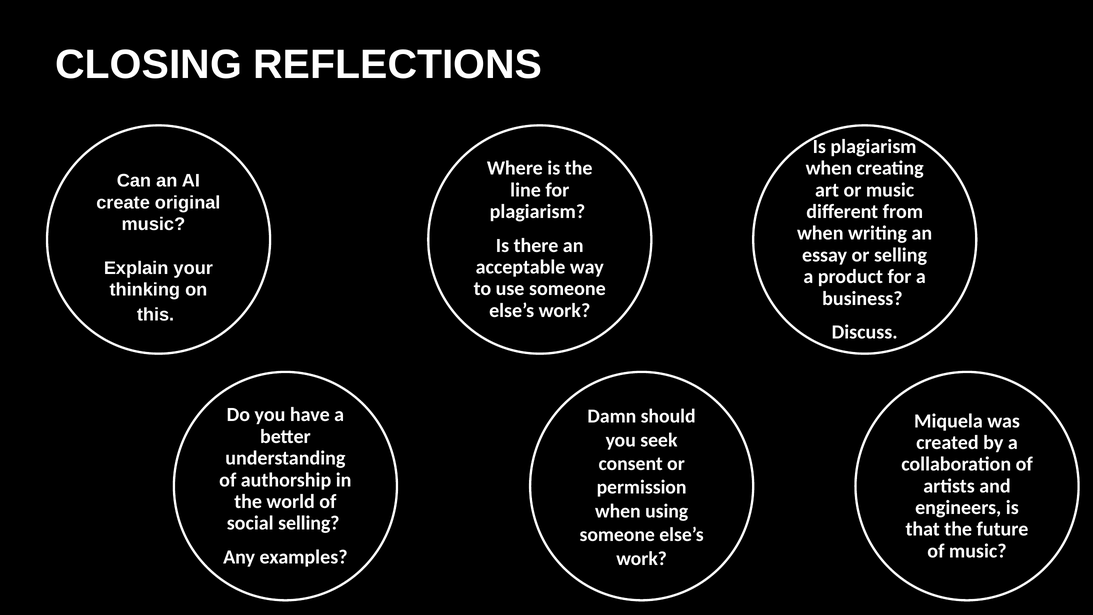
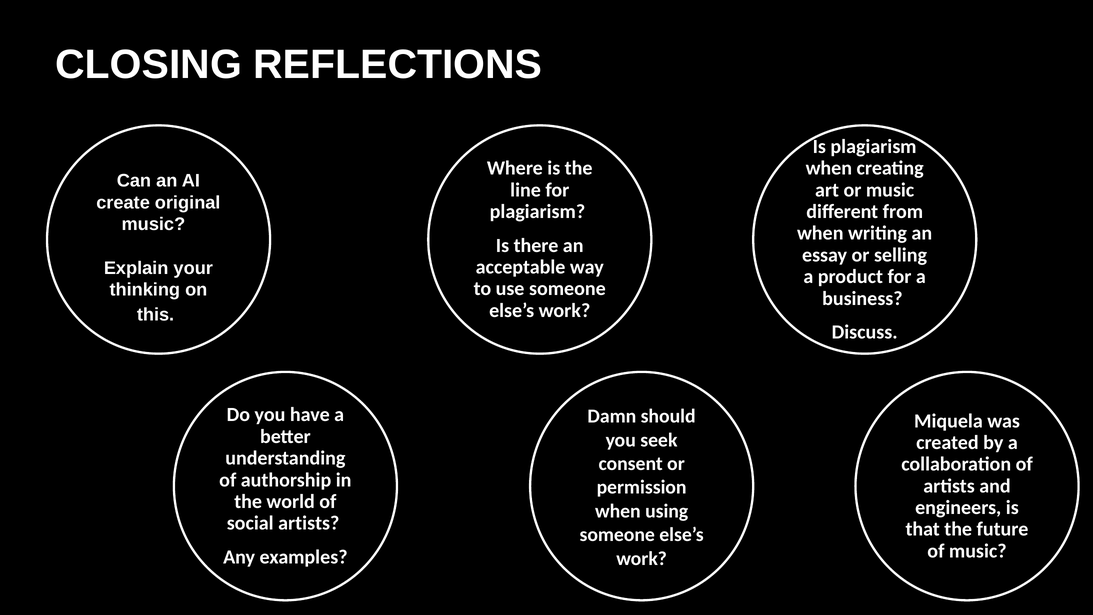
social selling: selling -> artists (309, 523)
